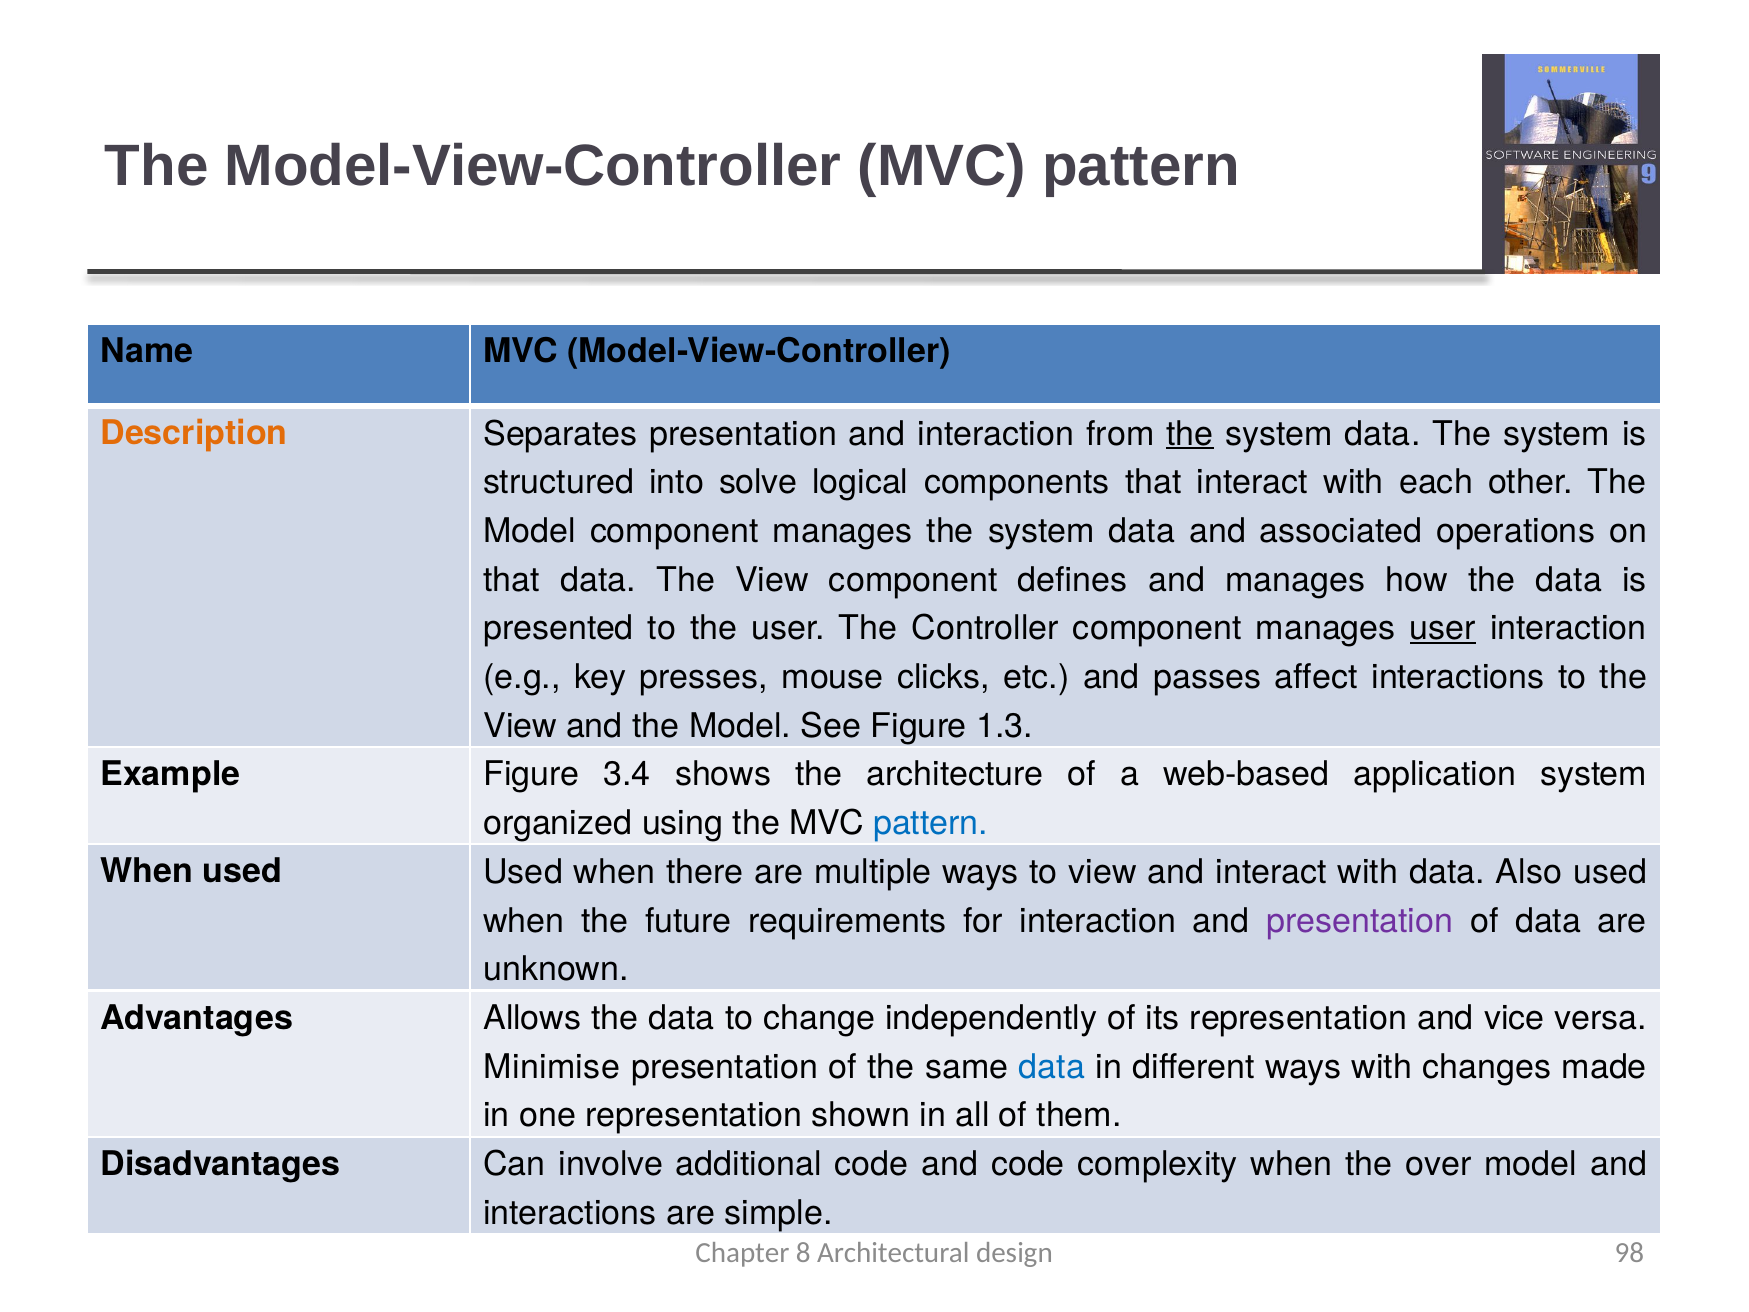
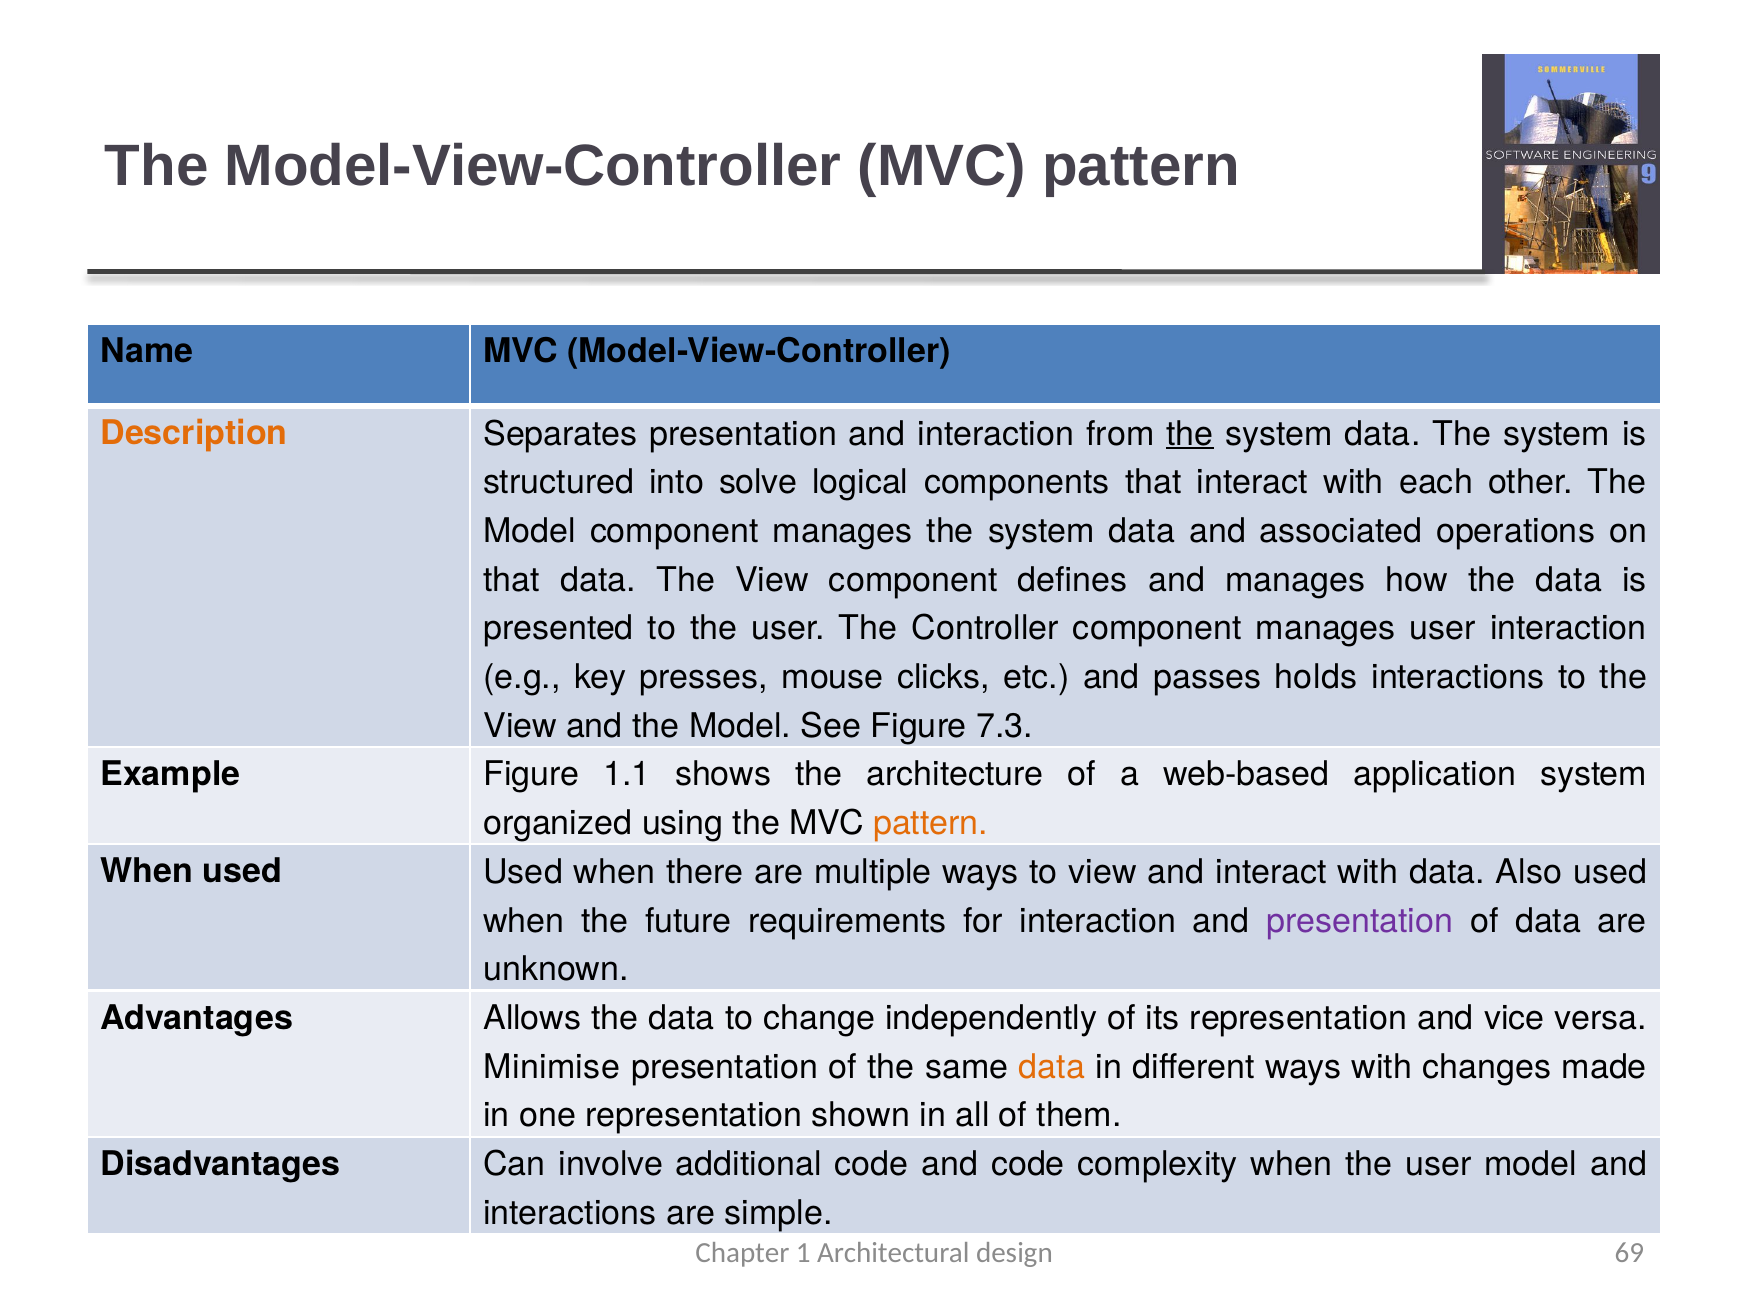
user underline: present -> none (1443, 628)
affect: affect -> holds (1316, 677)
1.3: 1.3 -> 7.3 (1005, 726)
3.4: 3.4 -> 1.1 (627, 775)
pattern colour: blue -> orange (931, 823)
data colour: blue -> orange (1052, 1067)
when the over: over -> user (1438, 1164)
8: 8 -> 1 (803, 1252)
98: 98 -> 69 (1629, 1252)
